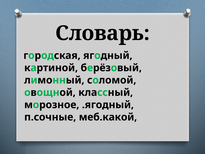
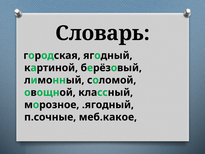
меб.какой: меб.какой -> меб.какое (108, 117)
